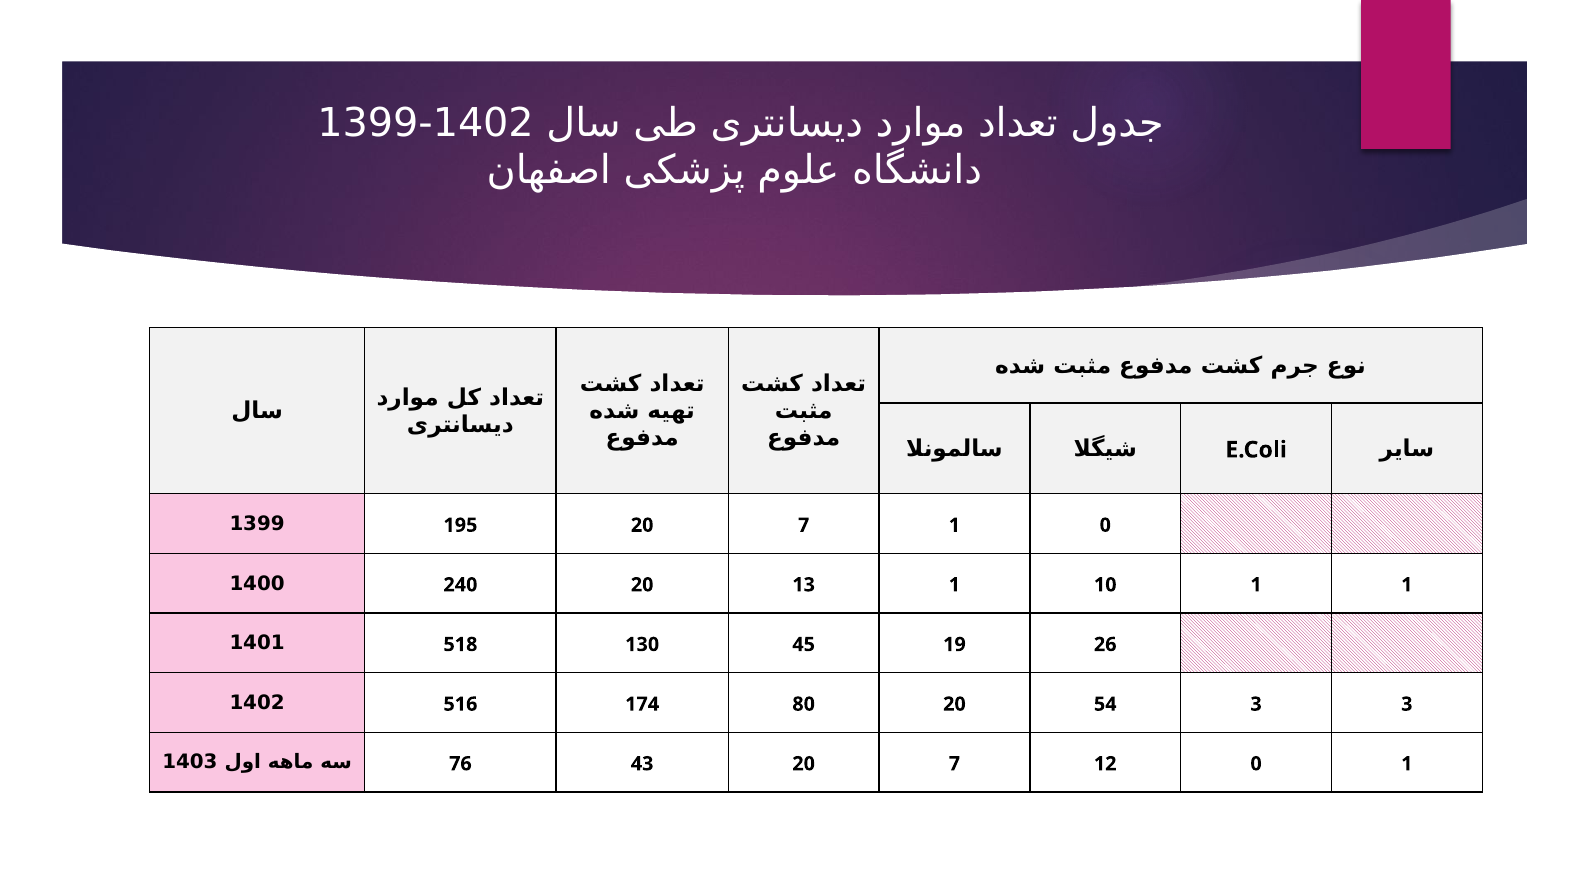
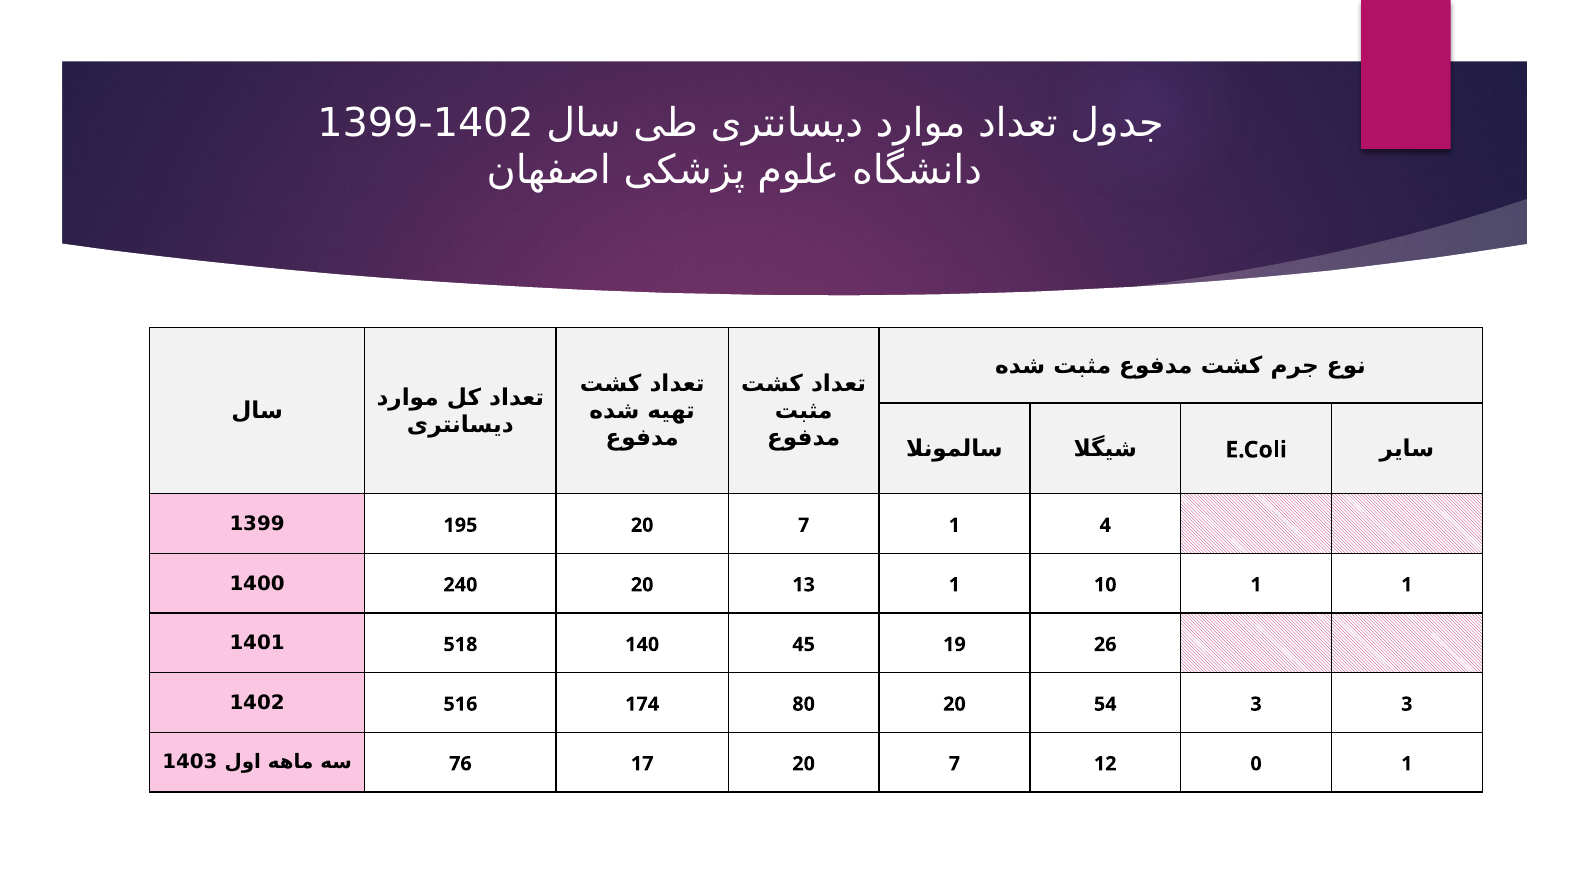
1 0: 0 -> 4 (1105, 525)
130: 130 -> 140 (642, 645)
43: 43 -> 17 (642, 764)
